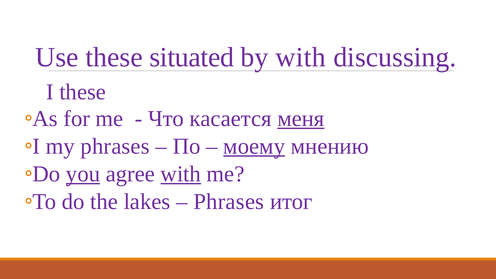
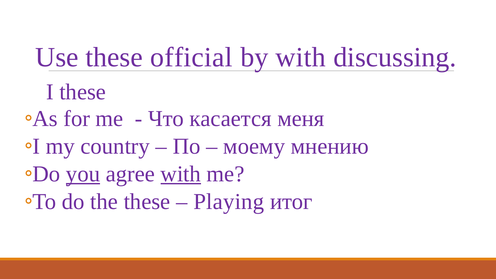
situated: situated -> official (191, 57)
меня underline: present -> none (301, 119)
my phrases: phrases -> country (115, 146)
моему underline: present -> none (254, 146)
the lakes: lakes -> these (147, 202)
Phrases: Phrases -> Playing (229, 202)
